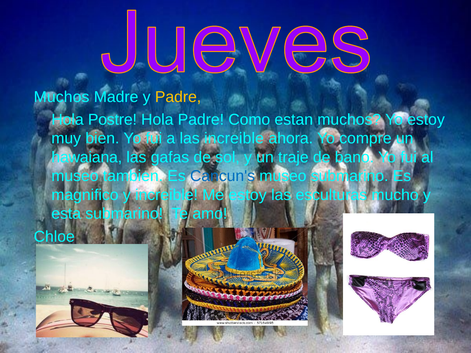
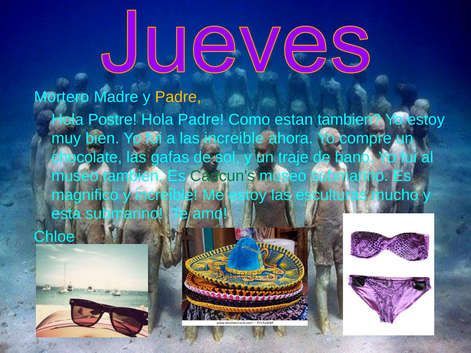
Muchos: Muchos -> Mortero (62, 97)
estan muchos: muchos -> tambien (349, 120)
hawaiana: hawaiana -> chocolate (87, 157)
Cancun's colour: blue -> green (223, 176)
